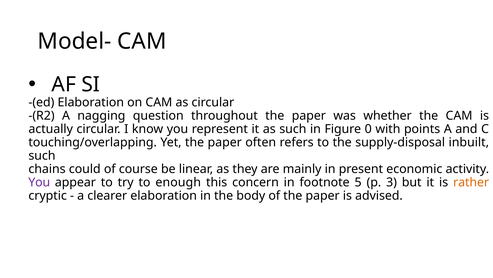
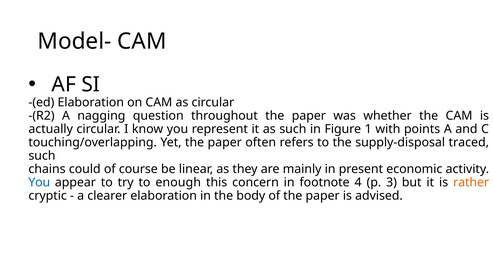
0: 0 -> 1 (368, 129)
inbuilt: inbuilt -> traced (469, 142)
You colour: purple -> blue (39, 182)
5: 5 -> 4 (358, 182)
